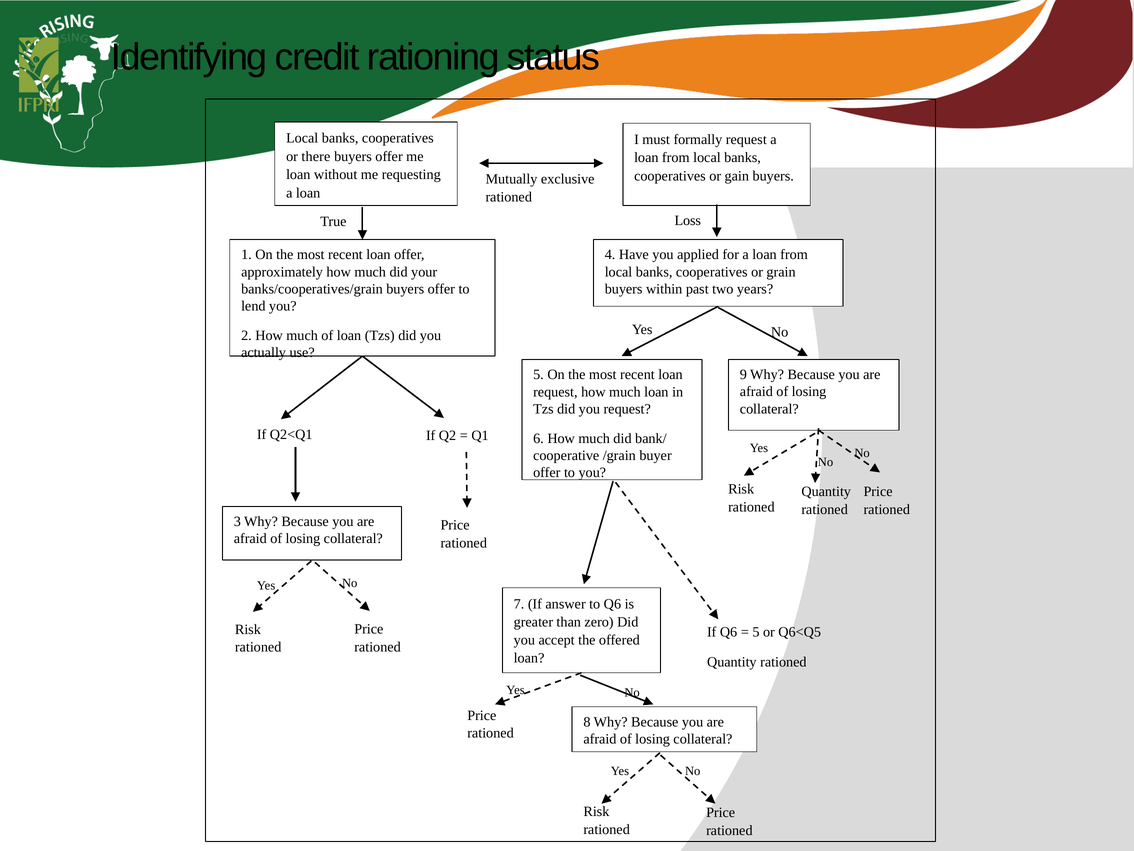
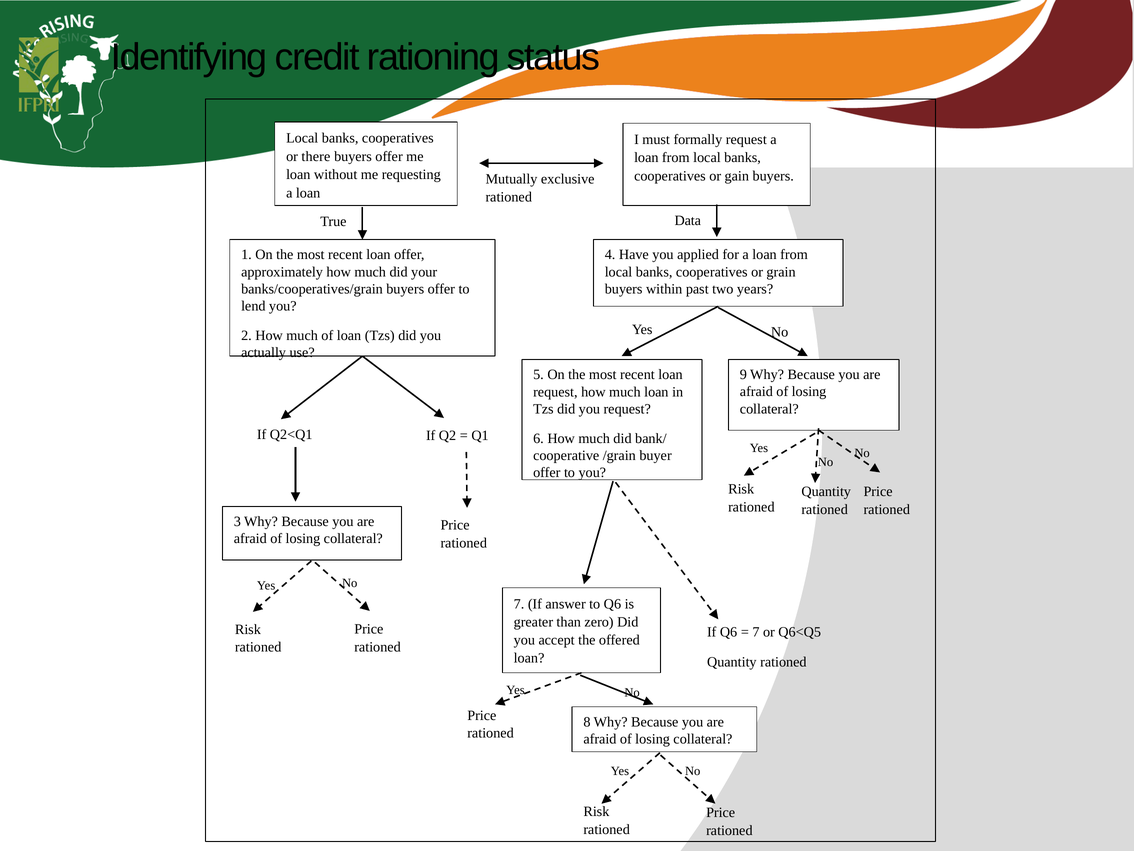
Loss: Loss -> Data (688, 220)
5: 5 -> 7 (756, 632)
